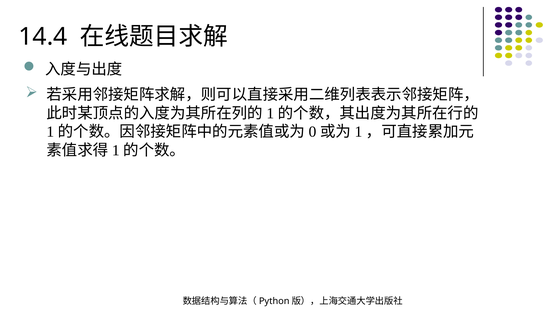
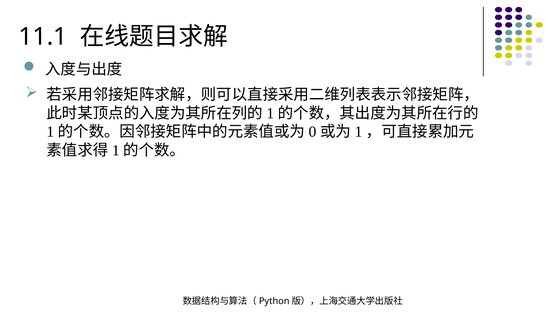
14.4: 14.4 -> 11.1 (43, 37)
